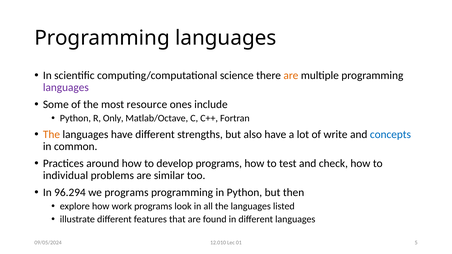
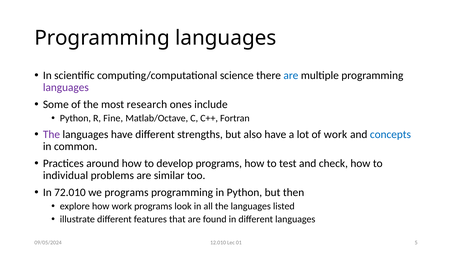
are colour: orange -> blue (291, 75)
resource: resource -> research (147, 105)
Only: Only -> Fine (113, 118)
The colour: orange -> purple (51, 134)
of write: write -> work (335, 134)
96.294: 96.294 -> 72.010 (70, 193)
